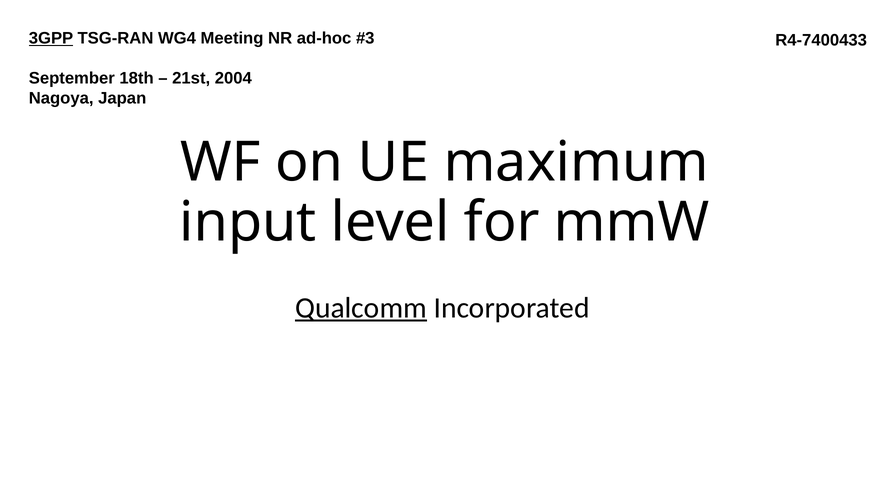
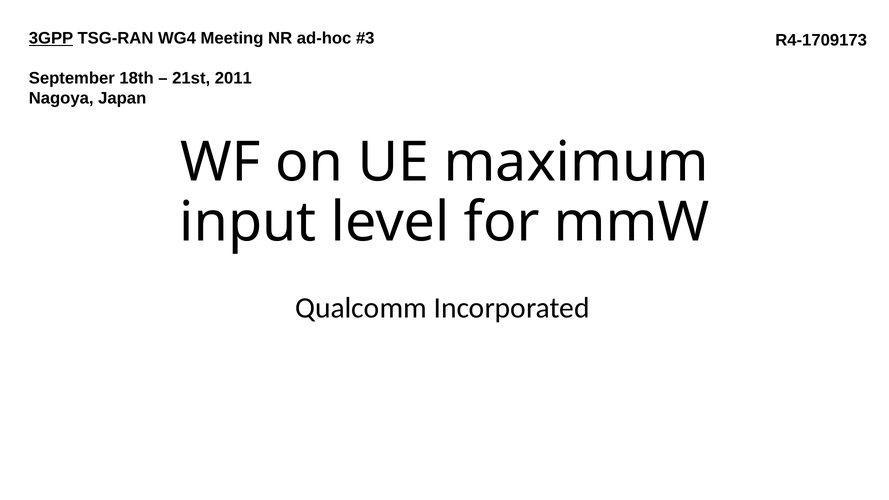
R4-7400433: R4-7400433 -> R4-1709173 (821, 40)
2004: 2004 -> 2011 (233, 78)
Qualcomm underline: present -> none (361, 308)
